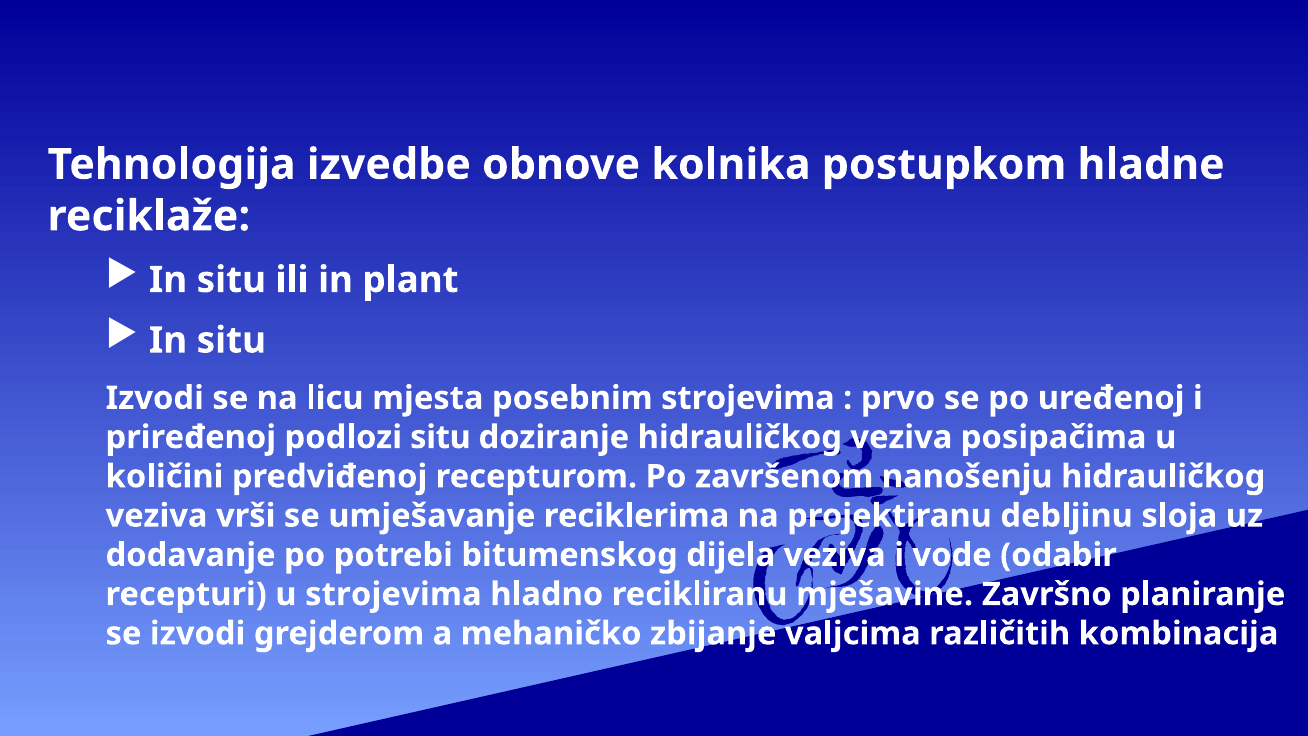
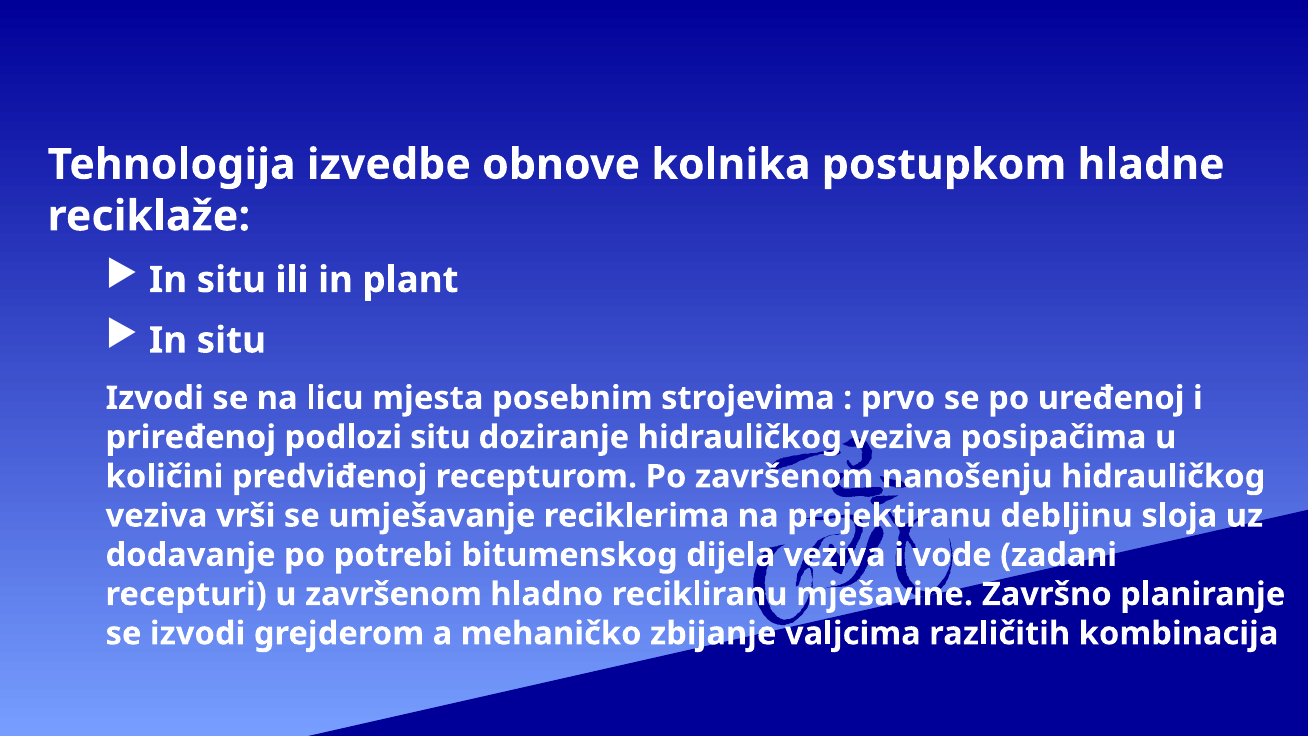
odabir: odabir -> zadani (1059, 555)
u strojevima: strojevima -> završenom (394, 594)
